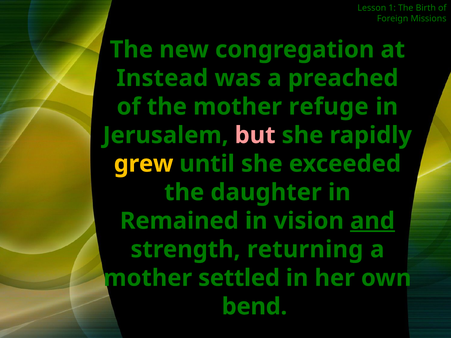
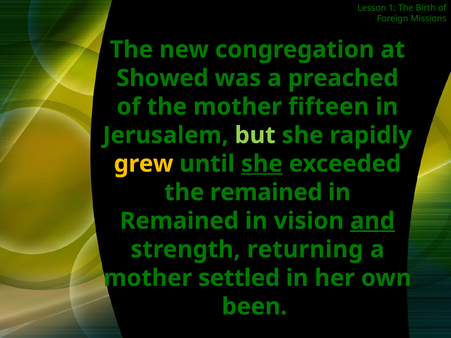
Instead: Instead -> Showed (162, 78)
refuge: refuge -> fifteen (329, 107)
but colour: pink -> light green (255, 135)
she underline: none -> present (262, 164)
the daughter: daughter -> remained (266, 192)
bend: bend -> been (254, 307)
